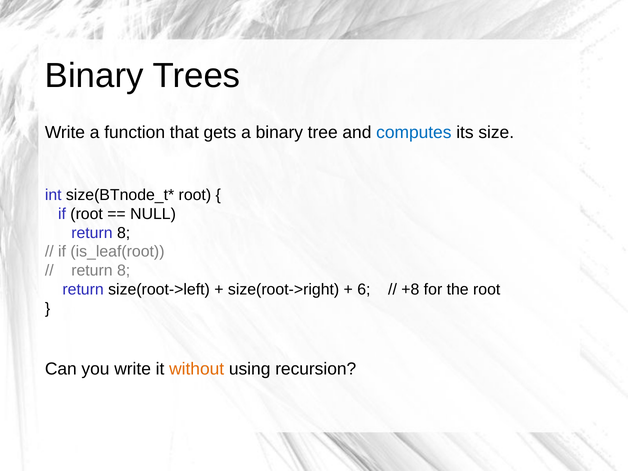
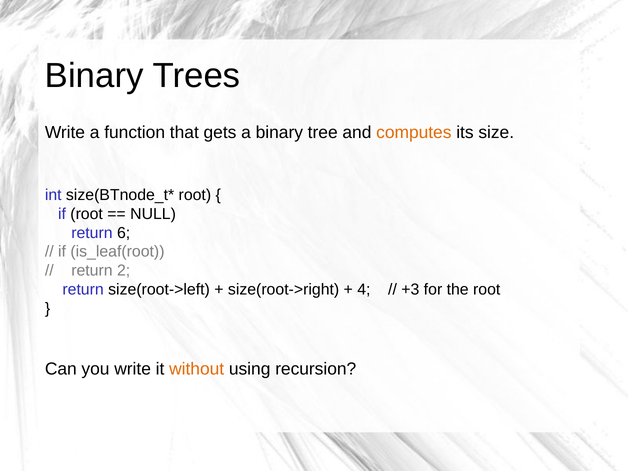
computes colour: blue -> orange (414, 133)
8: 8 -> 6 (124, 233)
8: 8 -> 2 (124, 271)
6: 6 -> 4 (364, 290)
+8: +8 -> +3 (410, 290)
